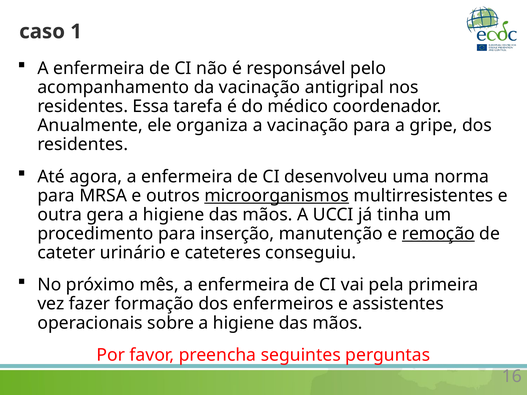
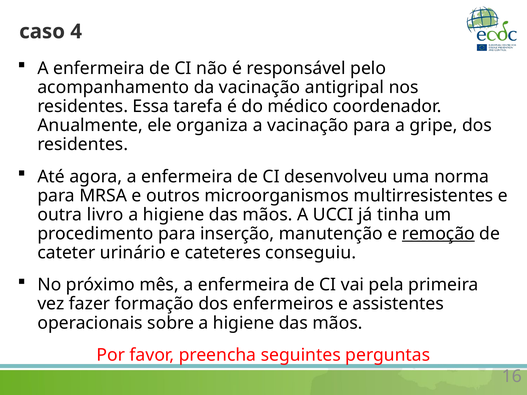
1: 1 -> 4 (76, 32)
microorganismos underline: present -> none (277, 196)
gera: gera -> livro (105, 215)
